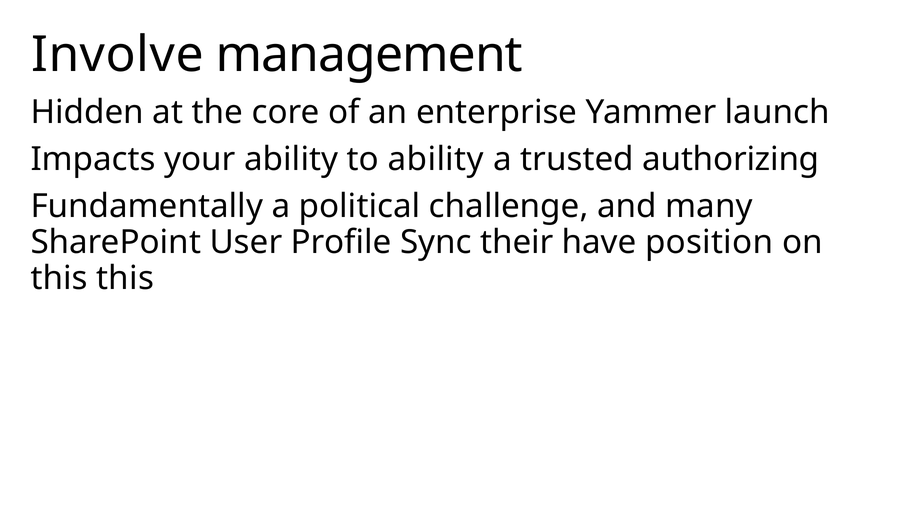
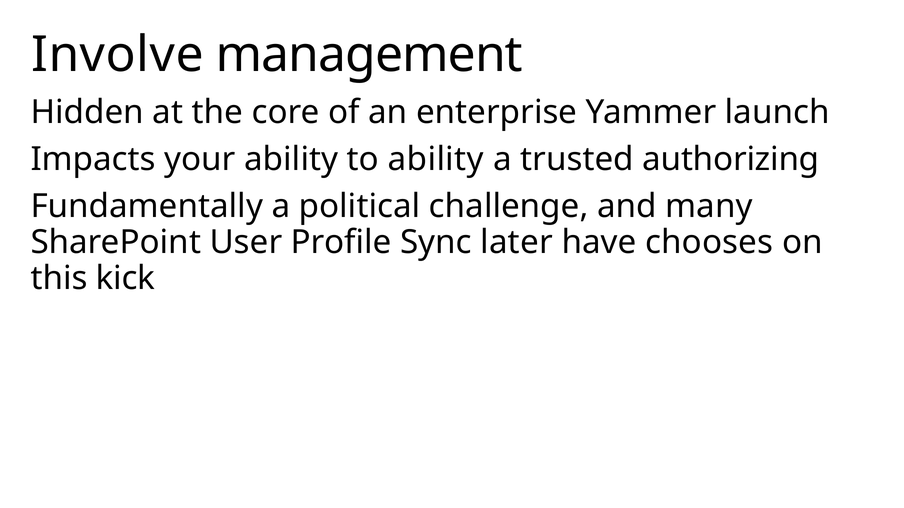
their: their -> later (517, 242)
position: position -> chooses (709, 242)
this this: this -> kick (125, 278)
